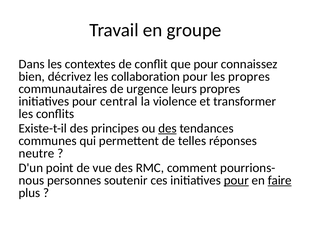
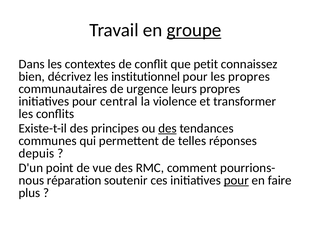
groupe underline: none -> present (194, 30)
que pour: pour -> petit (206, 64)
collaboration: collaboration -> institutionnel (146, 77)
neutre: neutre -> depuis (37, 153)
personnes: personnes -> réparation (74, 181)
faire underline: present -> none (280, 181)
